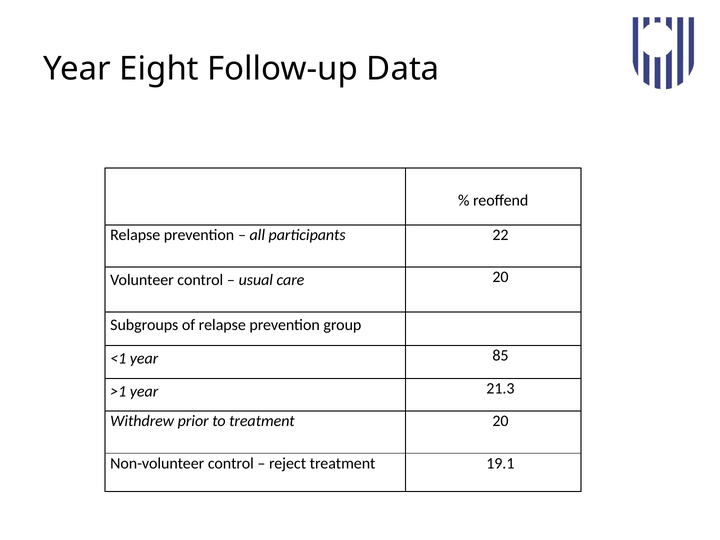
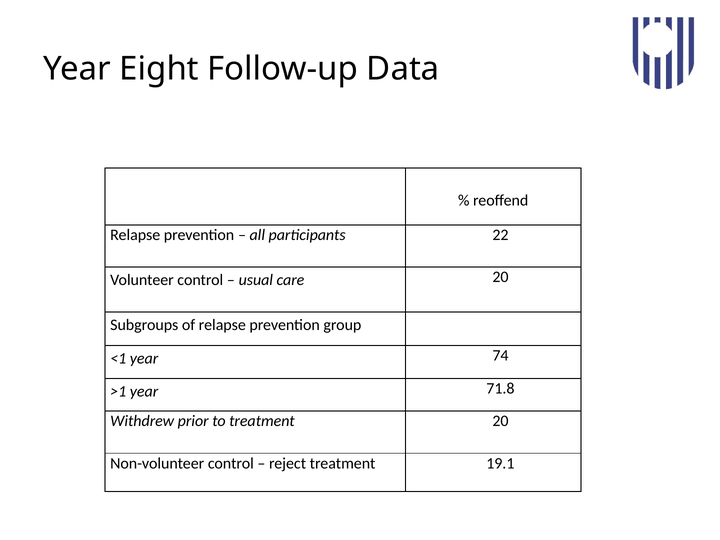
85: 85 -> 74 (500, 356)
21.3: 21.3 -> 71.8 (500, 388)
